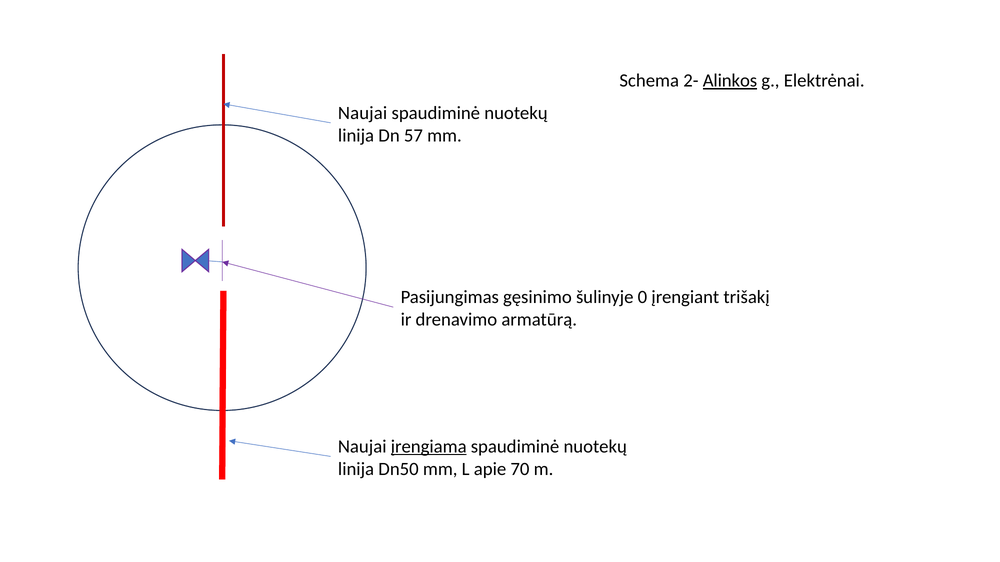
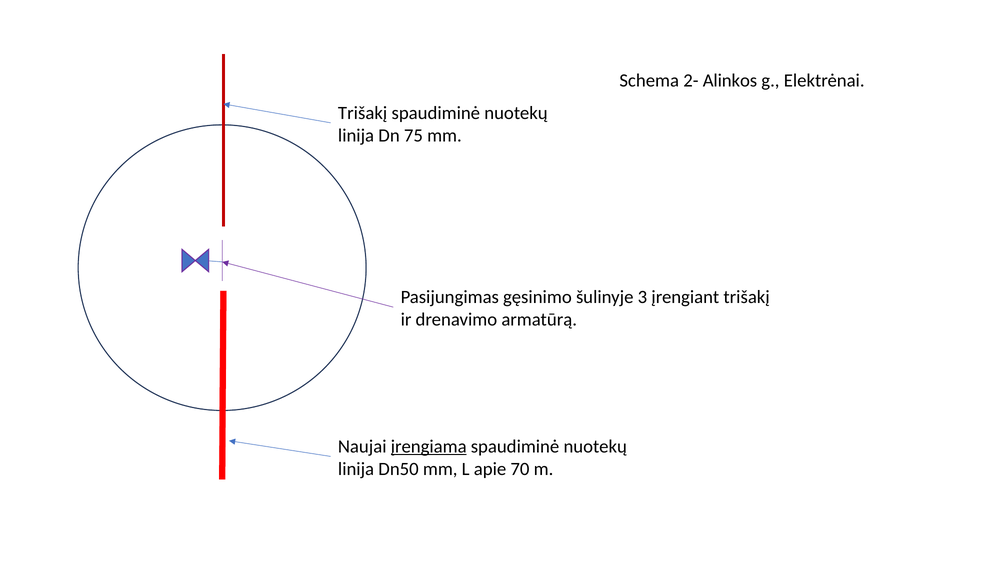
Alinkos underline: present -> none (730, 81)
Naujai: Naujai -> Trišakį (363, 113)
57: 57 -> 75 (413, 135)
0: 0 -> 3 (642, 297)
